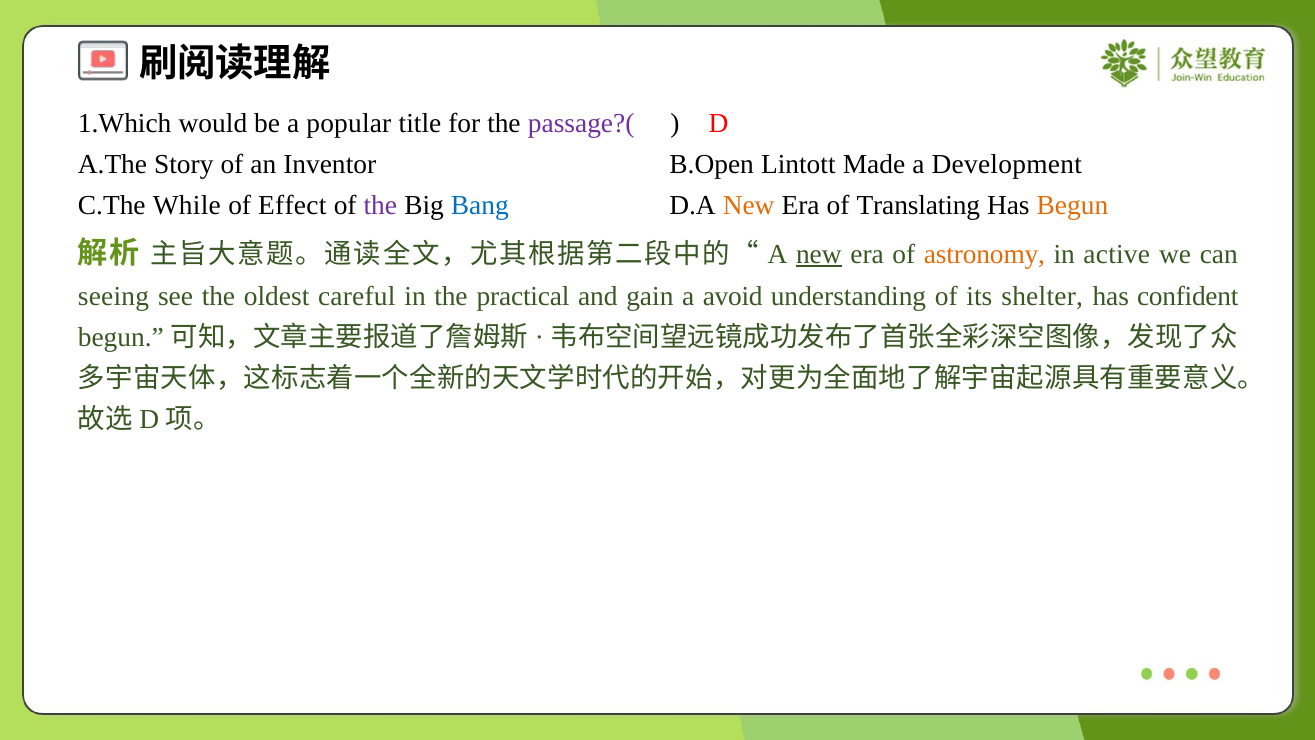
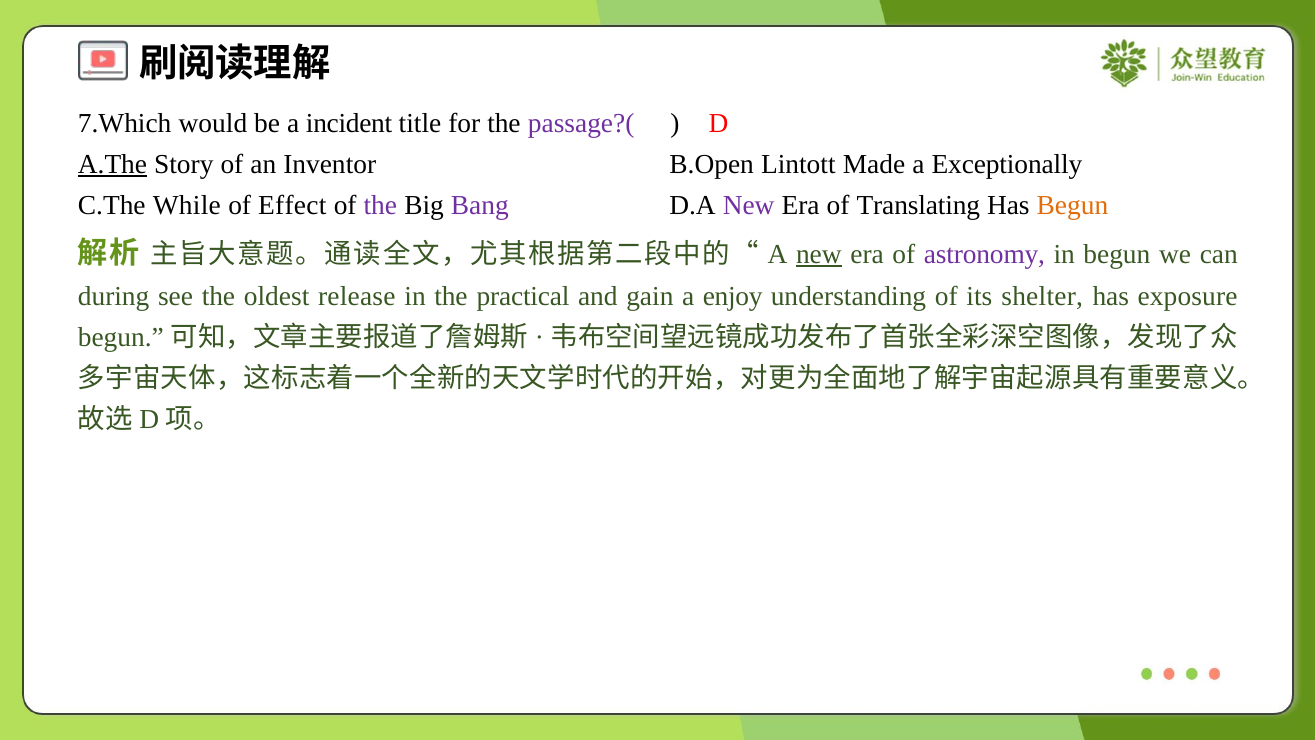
1.Which: 1.Which -> 7.Which (125, 123)
popular: popular -> incident (349, 123)
A.The underline: none -> present (112, 164)
Development: Development -> Exceptionally (1007, 164)
Bang colour: blue -> purple (480, 205)
New colour: orange -> purple (749, 205)
astronomy colour: orange -> purple (985, 254)
in active: active -> begun (1117, 254)
seeing: seeing -> during (114, 296)
careful: careful -> release (357, 296)
avoid: avoid -> enjoy (733, 296)
confident: confident -> exposure (1188, 296)
